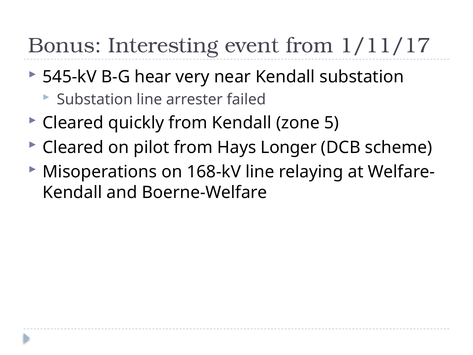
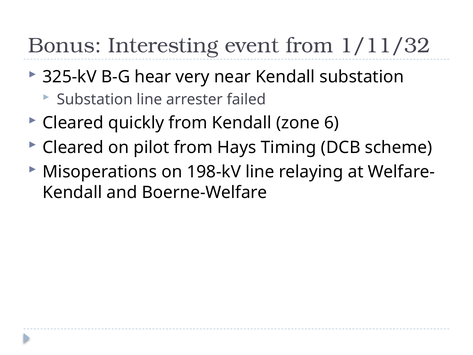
1/11/17: 1/11/17 -> 1/11/32 (385, 46)
545-kV: 545-kV -> 325-kV (70, 77)
5: 5 -> 6 (332, 123)
Longer: Longer -> Timing (289, 147)
168-kV: 168-kV -> 198-kV (214, 172)
